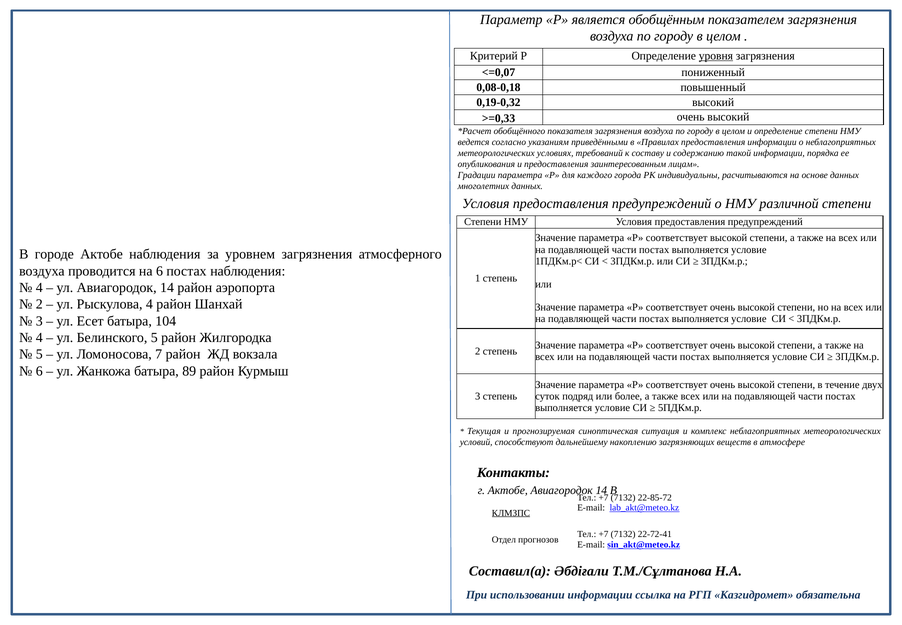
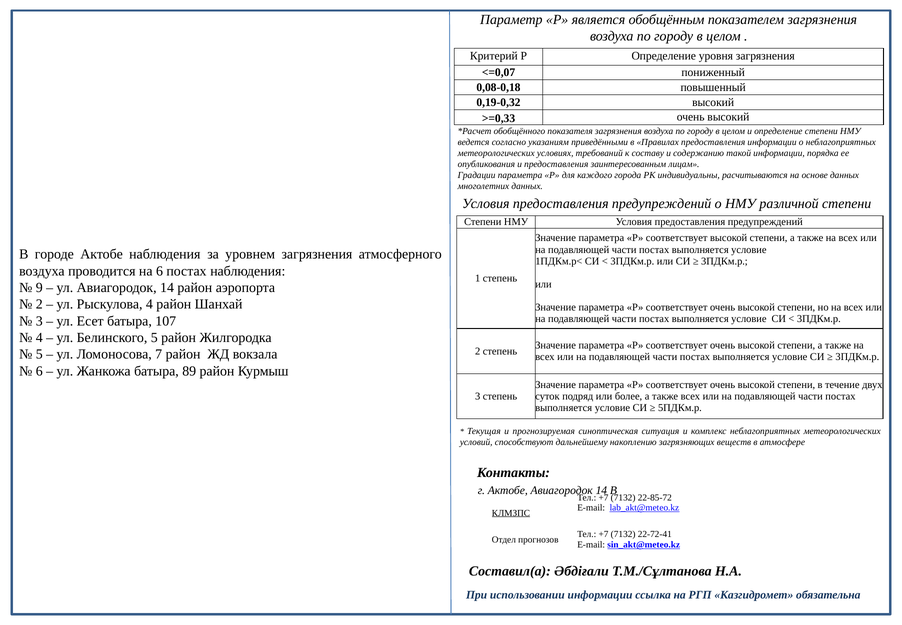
уровня underline: present -> none (716, 56)
4: 4 -> 9 (39, 287)
104: 104 -> 107 (166, 321)
